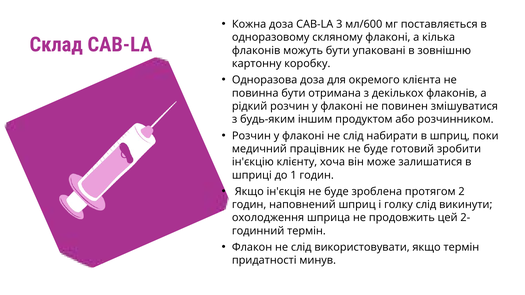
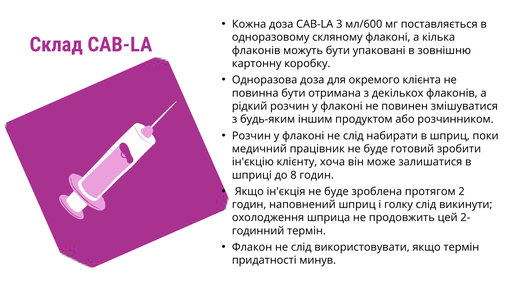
1: 1 -> 8 (293, 175)
